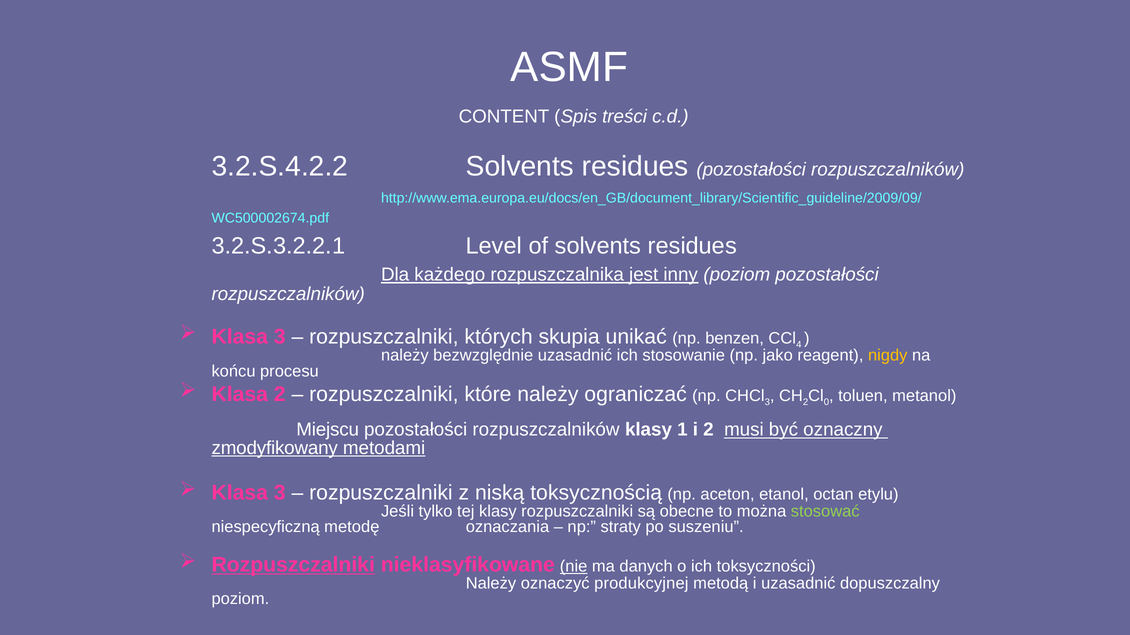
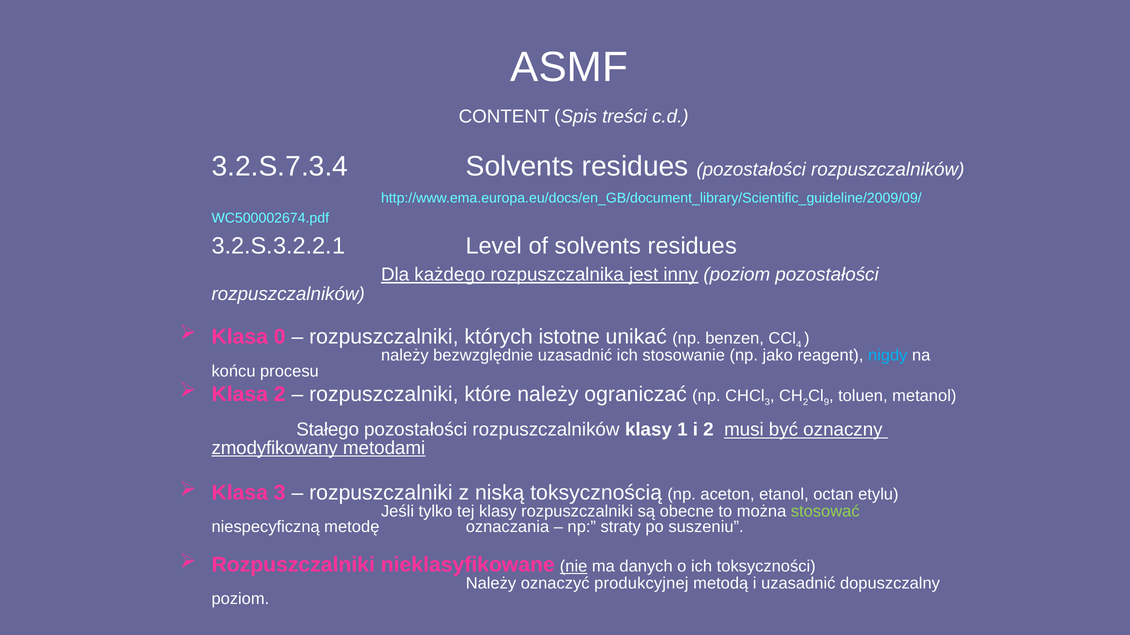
3.2.S.4.2.2: 3.2.S.4.2.2 -> 3.2.S.7.3.4 (280, 166)
3: 3 -> 0 (280, 337)
skupia: skupia -> istotne (569, 337)
nigdy colour: yellow -> light blue (888, 356)
0: 0 -> 9 (826, 403)
Miejscu: Miejscu -> Stałego (328, 430)
Rozpuszczalniki underline: present -> none (293, 565)
